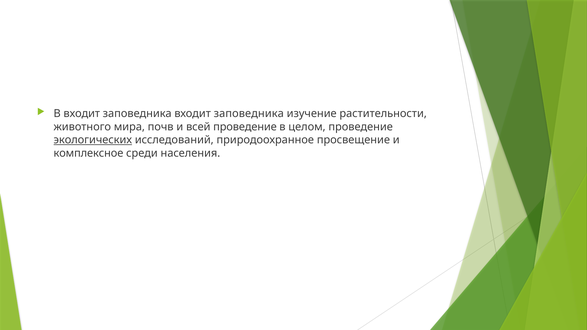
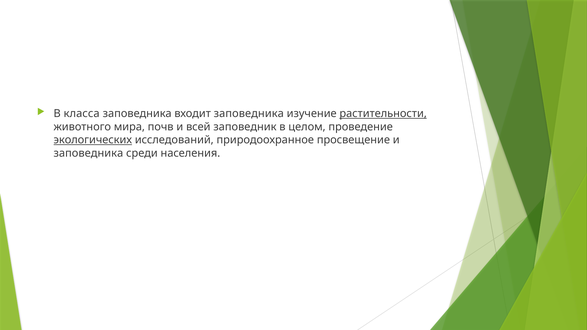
В входит: входит -> класса (82, 114)
растительности underline: none -> present (383, 114)
всей проведение: проведение -> заповедник (245, 127)
комплексное: комплексное -> заповедника (88, 153)
